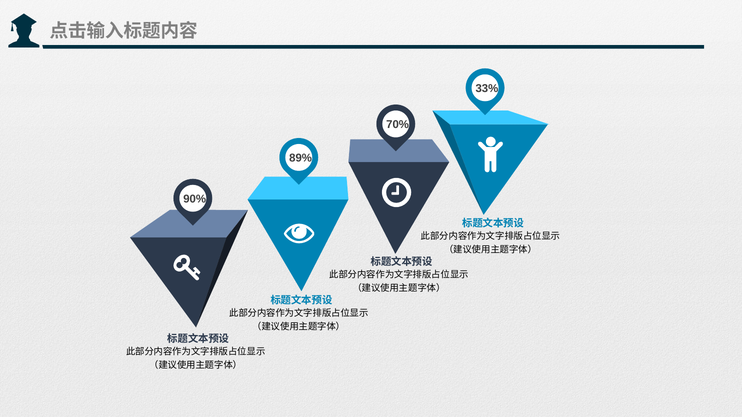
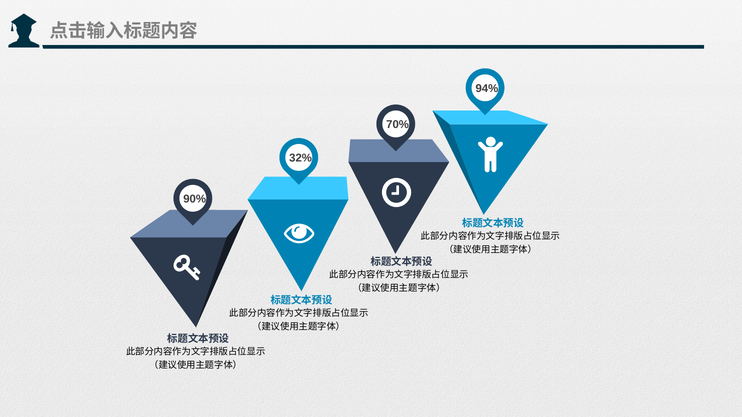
33%: 33% -> 94% (487, 89)
89%: 89% -> 32% (301, 158)
